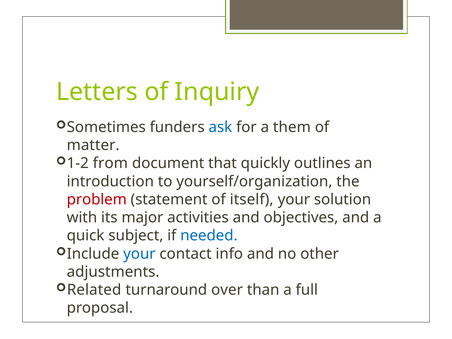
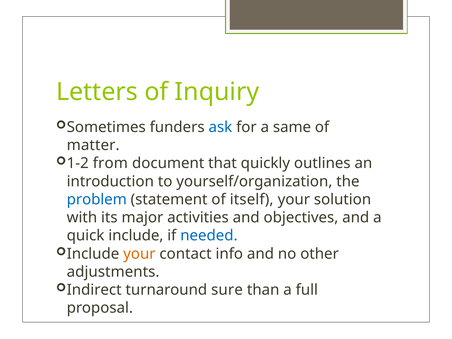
them: them -> same (292, 127)
problem colour: red -> blue (97, 199)
quick subject: subject -> include (136, 236)
your colour: blue -> orange (139, 254)
Related: Related -> Indirect (94, 290)
over: over -> sure (227, 290)
